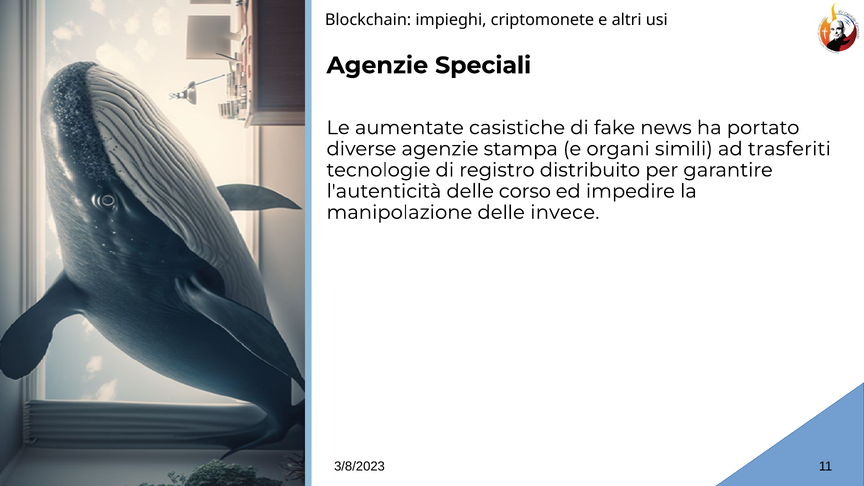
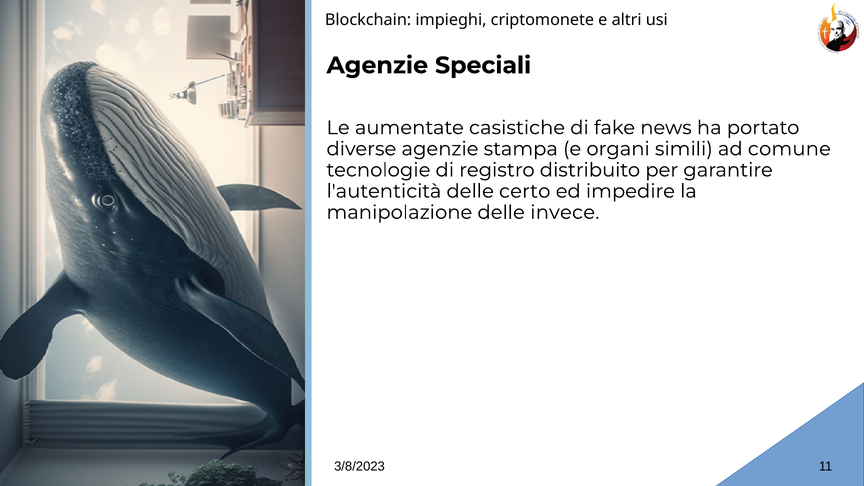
trasferiti: trasferiti -> comune (789, 149)
corso: corso -> certo (525, 191)
